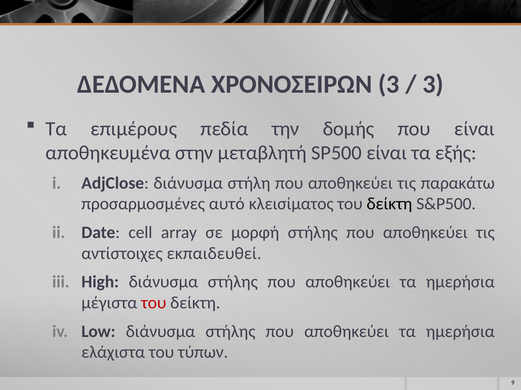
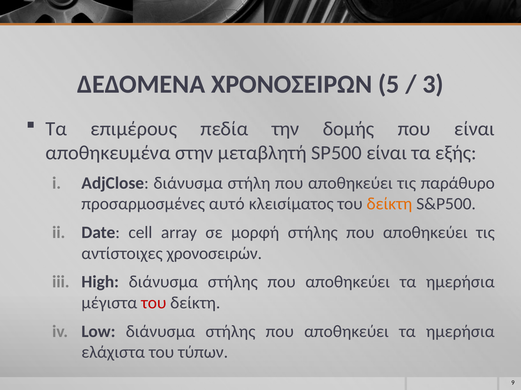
ΧΡΟΝΟΣΕΙΡΩΝ 3: 3 -> 5 (389, 84)
παρακάτω: παρακάτω -> παράθυρο (458, 183)
δείκτη colour: black -> orange (389, 204)
εκπαιδευθεί: εκπαιδευθεί -> χρονοσειρών (214, 254)
